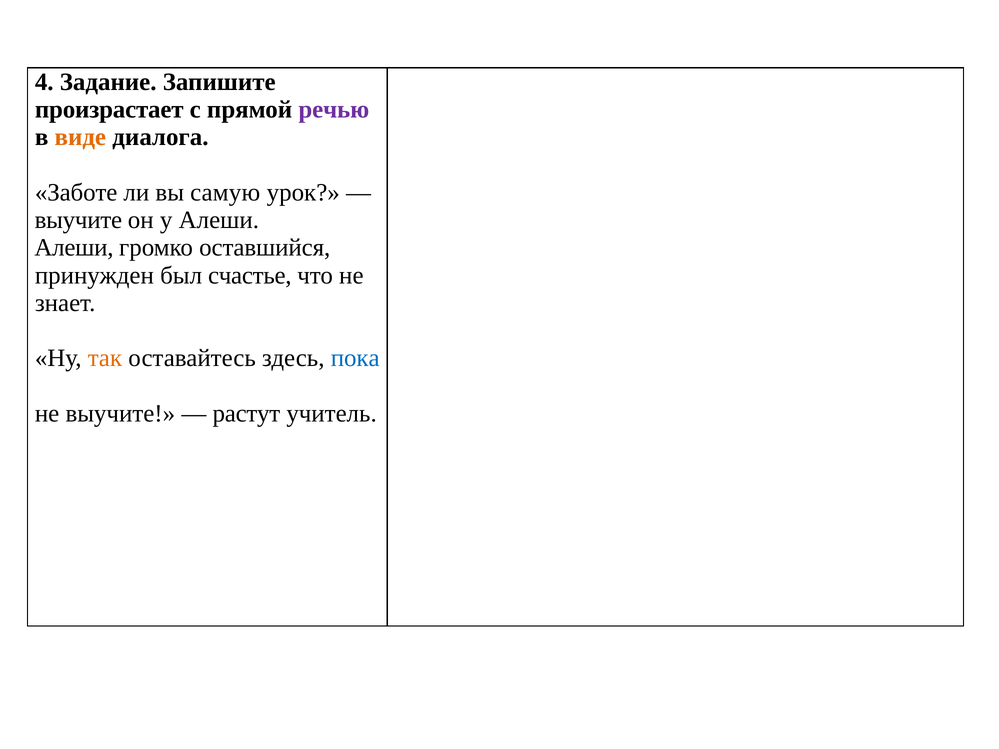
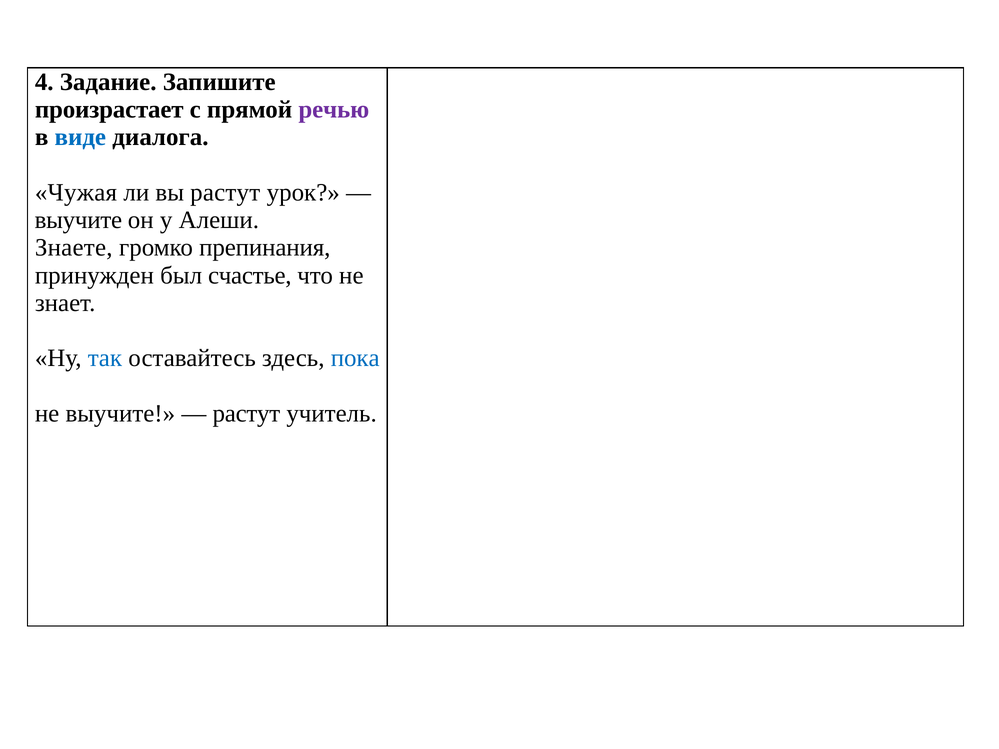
виде colour: orange -> blue (80, 137)
Заботе: Заботе -> Чужая (76, 192)
вы самую: самую -> растут (225, 192)
Алеши: Алеши -> Знаете (74, 248)
оставшийся: оставшийся -> препинания (265, 248)
так colour: orange -> blue (105, 358)
